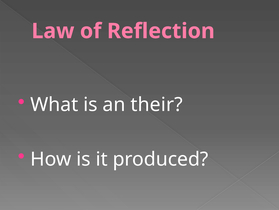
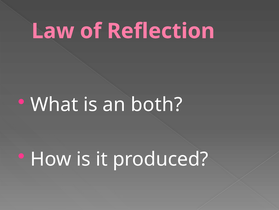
their: their -> both (157, 104)
